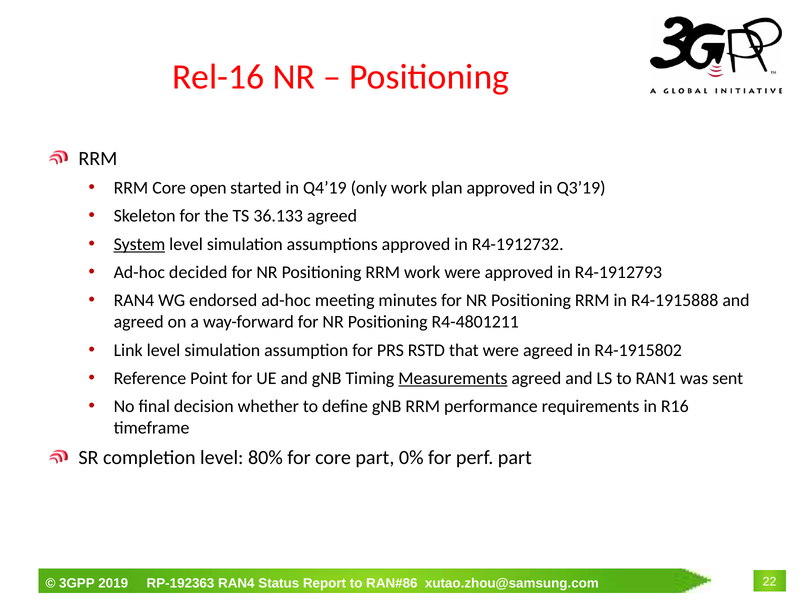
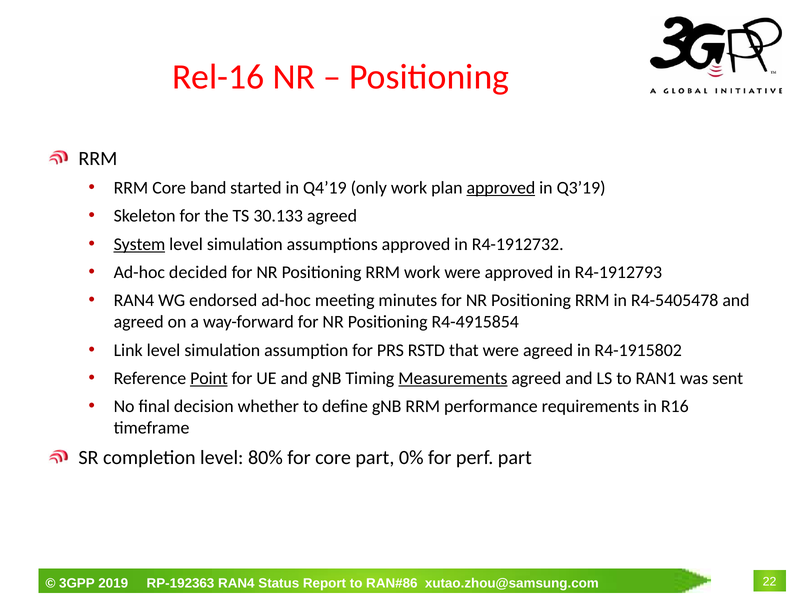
open: open -> band (208, 188)
approved underline: none -> present (501, 188)
36.133: 36.133 -> 30.133 (278, 216)
R4-1915888: R4-1915888 -> R4-5405478 (675, 300)
R4-4801211: R4-4801211 -> R4-4915854 (475, 322)
Point underline: none -> present (209, 378)
